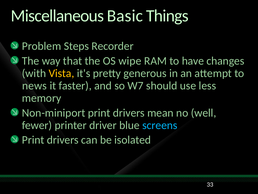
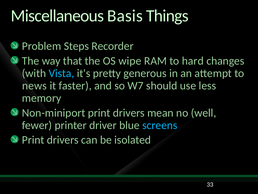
Basic: Basic -> Basis (125, 16)
have: have -> hard (193, 61)
Vista colour: yellow -> light blue (61, 73)
